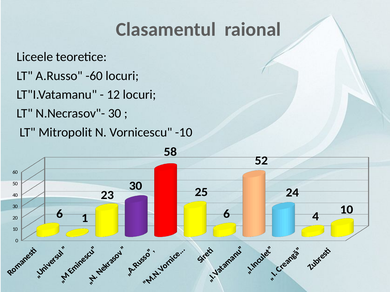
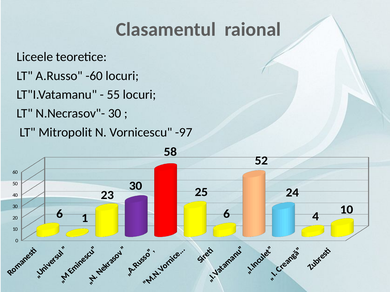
12: 12 -> 55 (113, 95)
-10: -10 -> -97 (184, 132)
